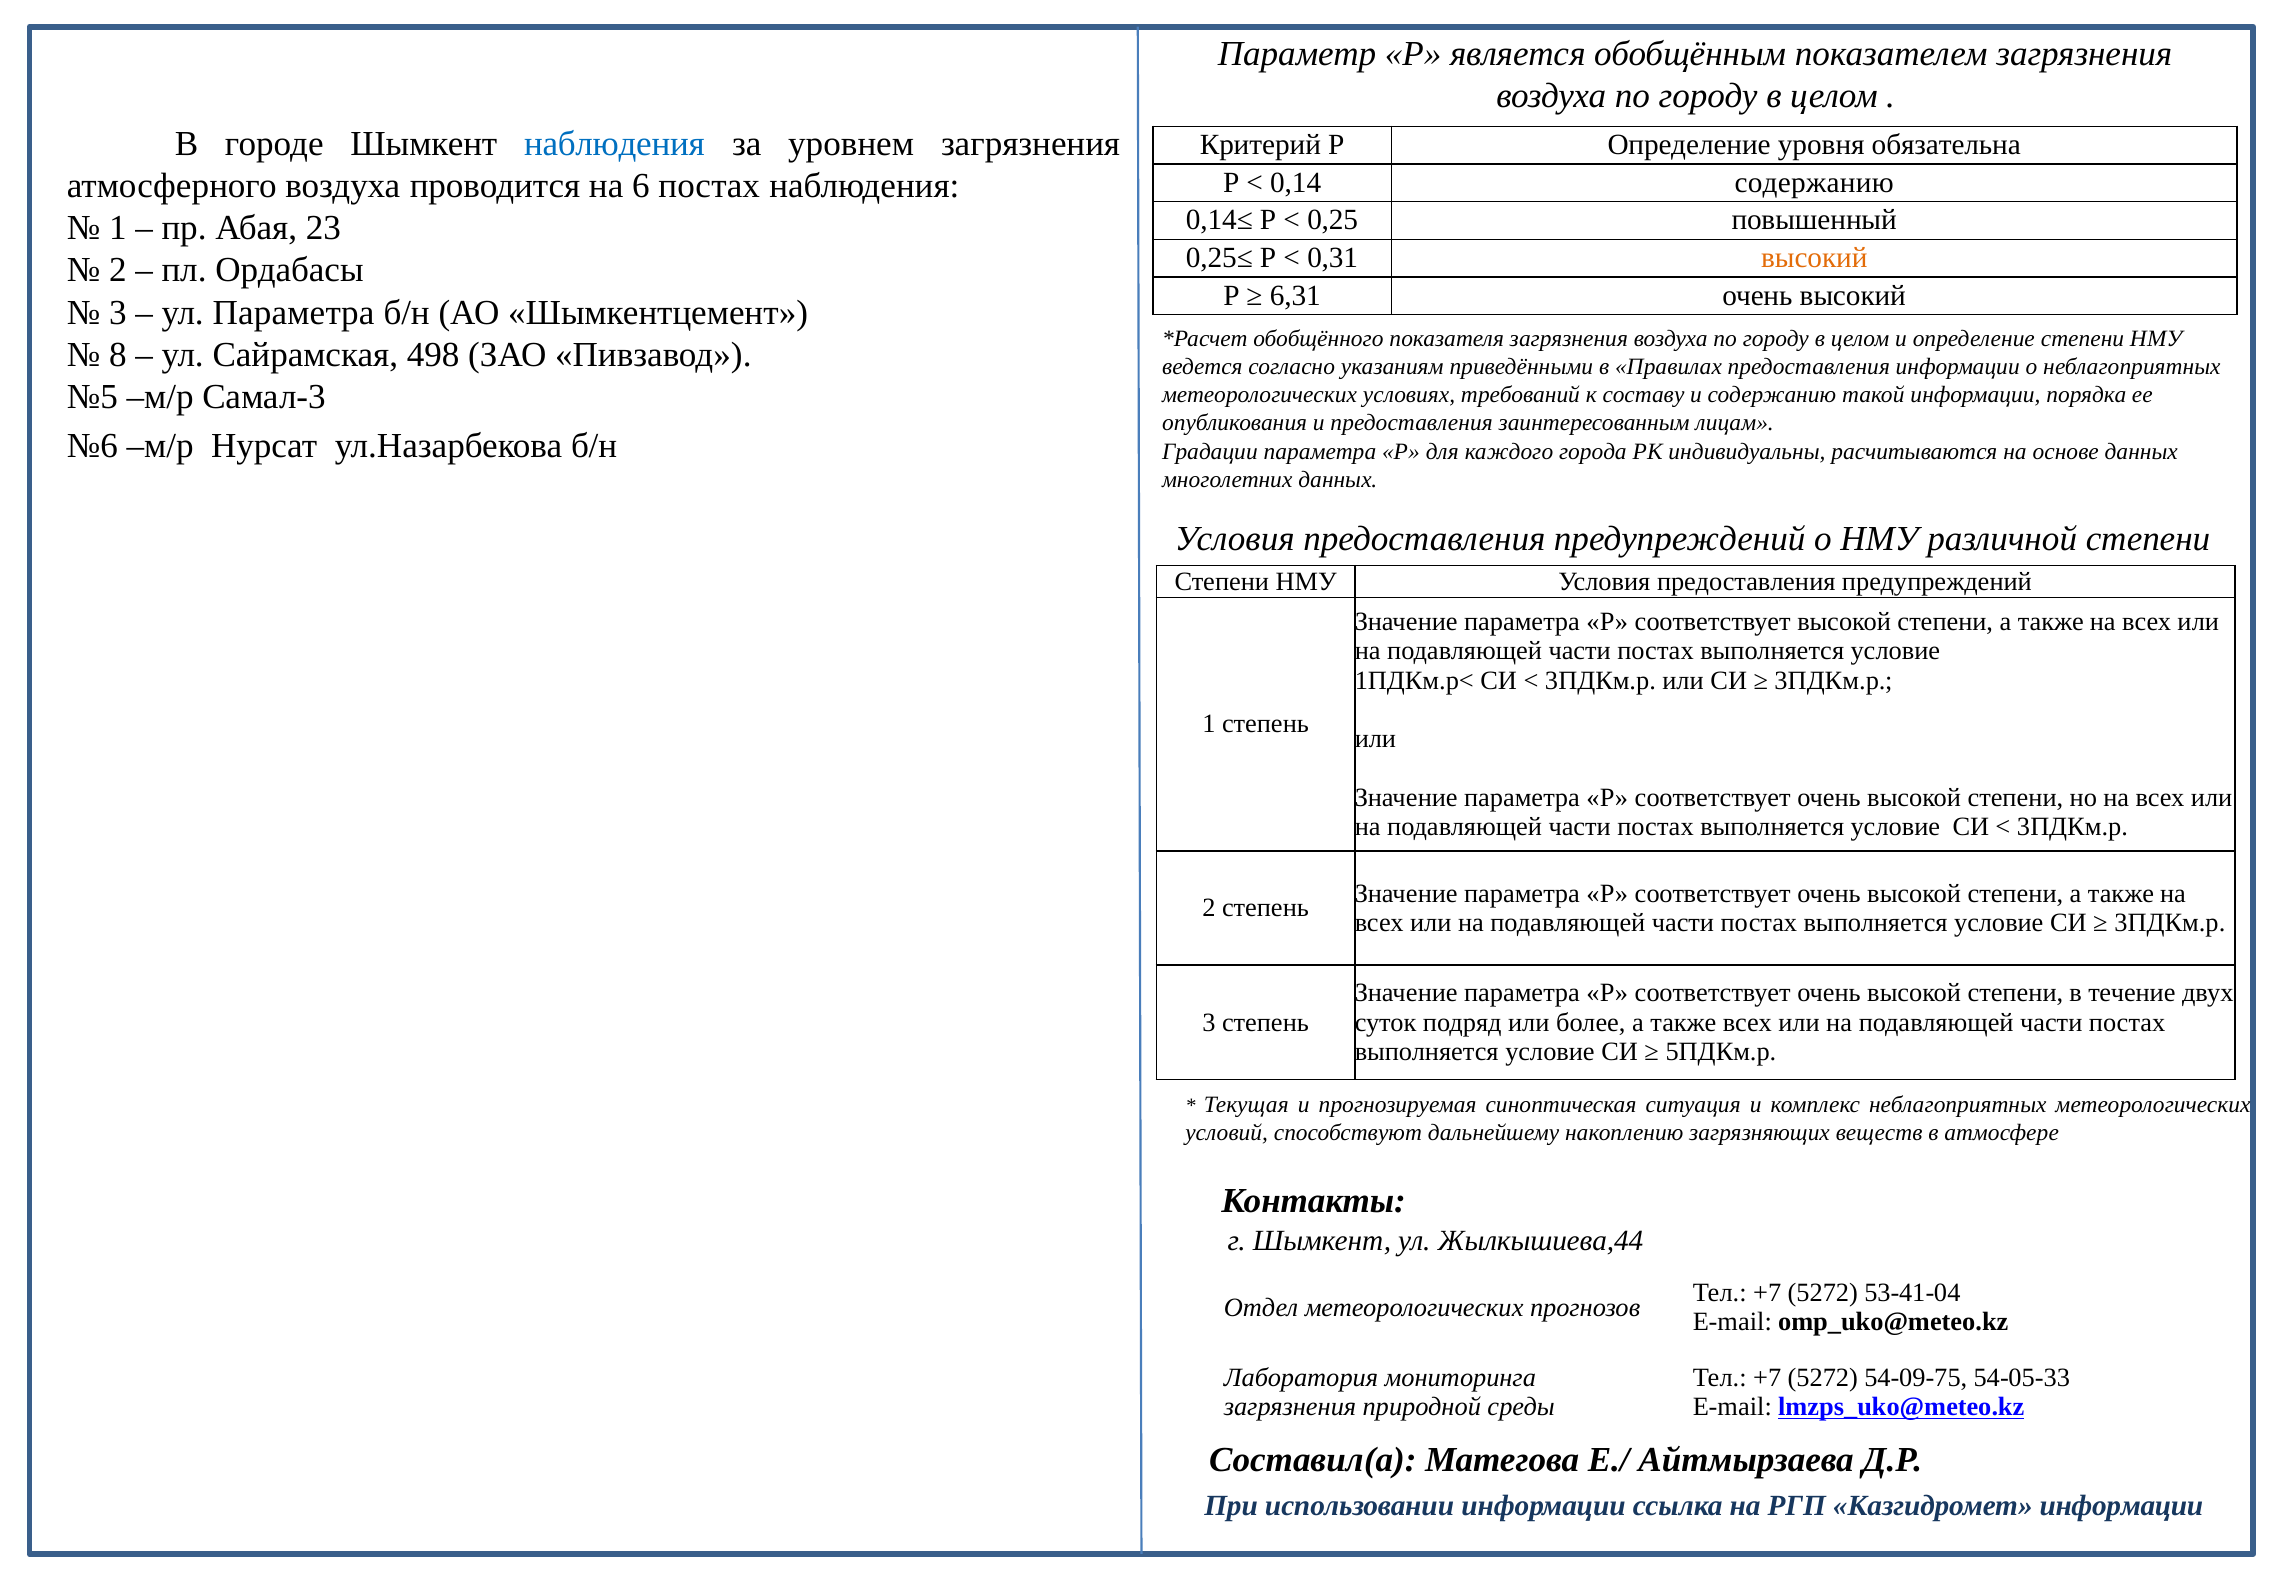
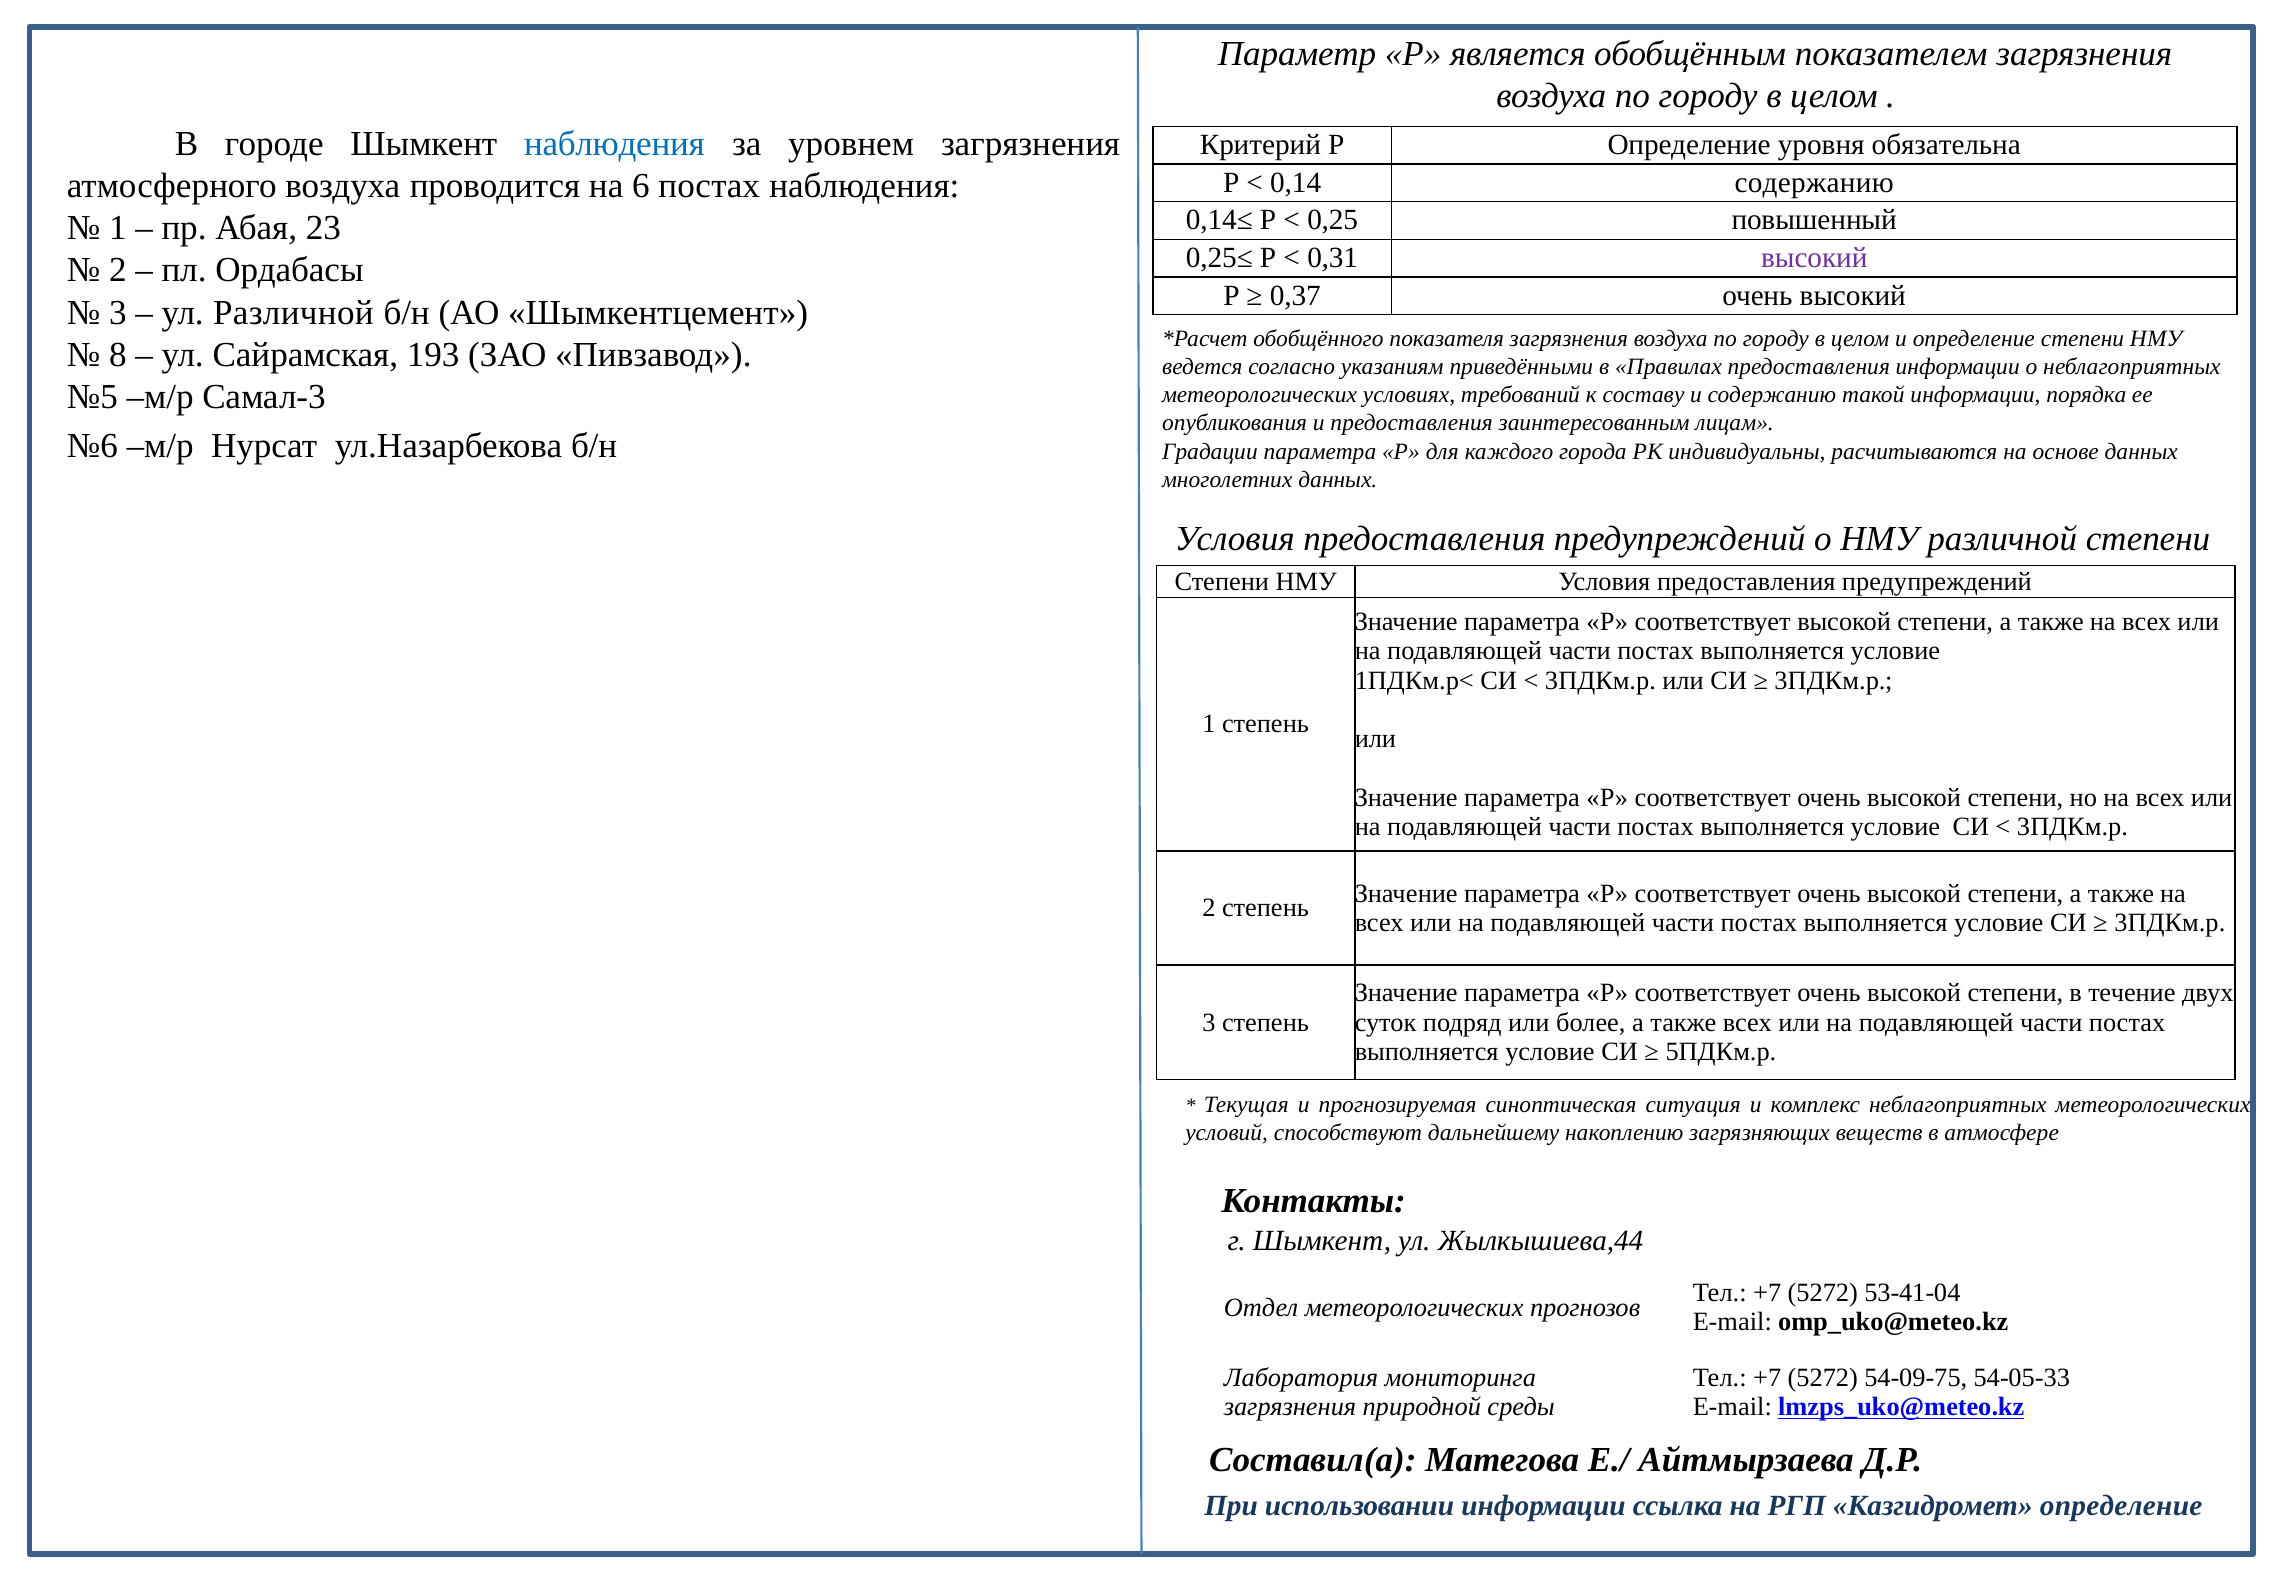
высокий colour: orange -> purple (1814, 258)
6,31: 6,31 -> 0,37 (1295, 296)
ул Параметра: Параметра -> Различной (293, 312)
498: 498 -> 193 (433, 354)
Казгидромет информации: информации -> определение (2121, 1505)
